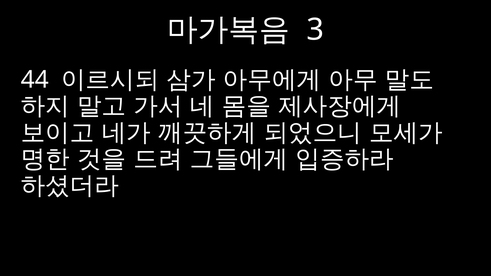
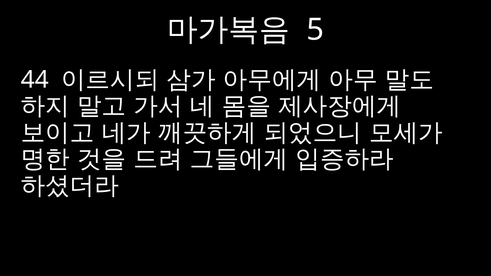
3: 3 -> 5 (315, 30)
